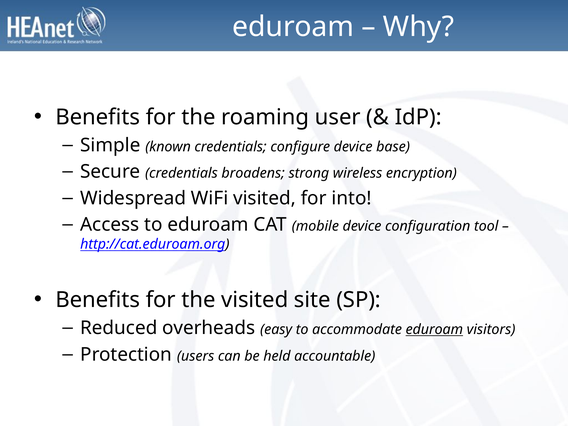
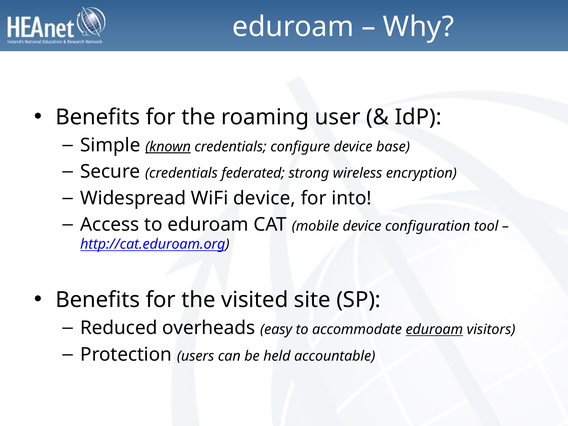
known underline: none -> present (168, 147)
broadens: broadens -> federated (253, 173)
WiFi visited: visited -> device (264, 198)
